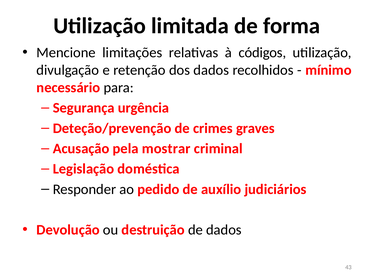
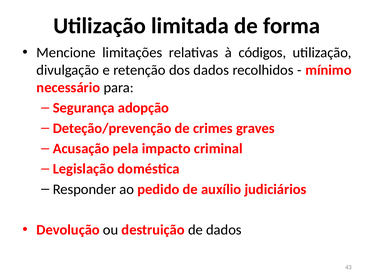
urgência: urgência -> adopção (143, 108)
mostrar: mostrar -> impacto (166, 149)
